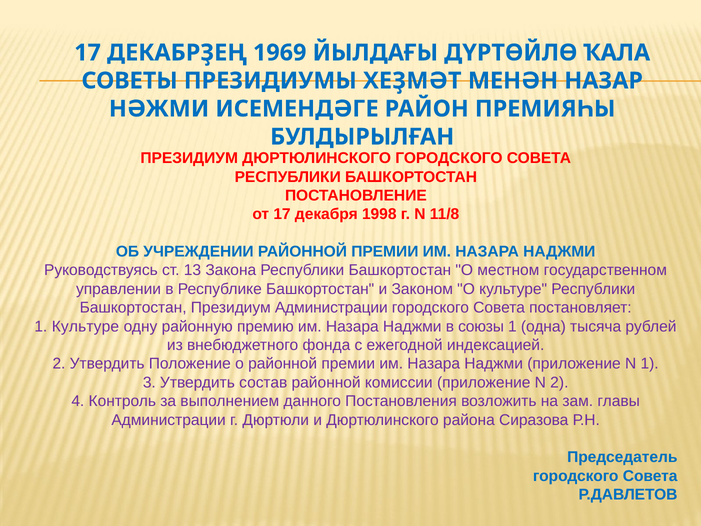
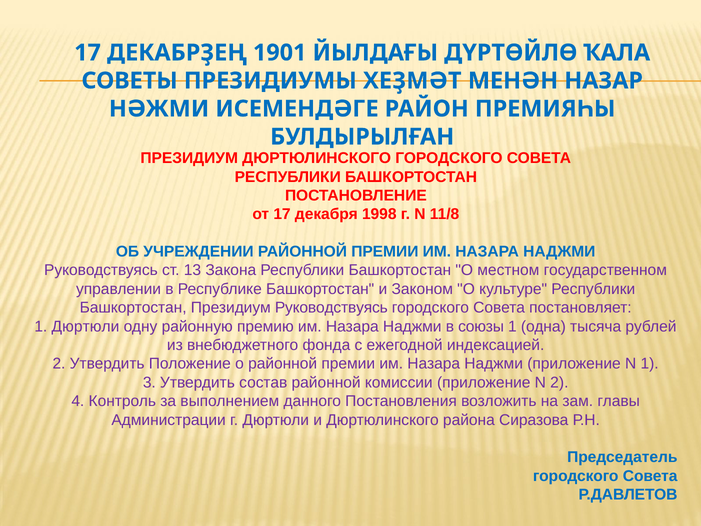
1969: 1969 -> 1901 (280, 53)
Президиум Администрации: Администрации -> Руководствуясь (331, 308)
1 Культуре: Культуре -> Дюртюли (85, 326)
